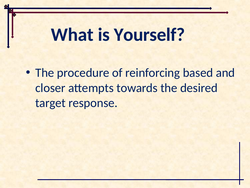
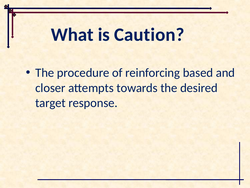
Yourself: Yourself -> Caution (149, 35)
